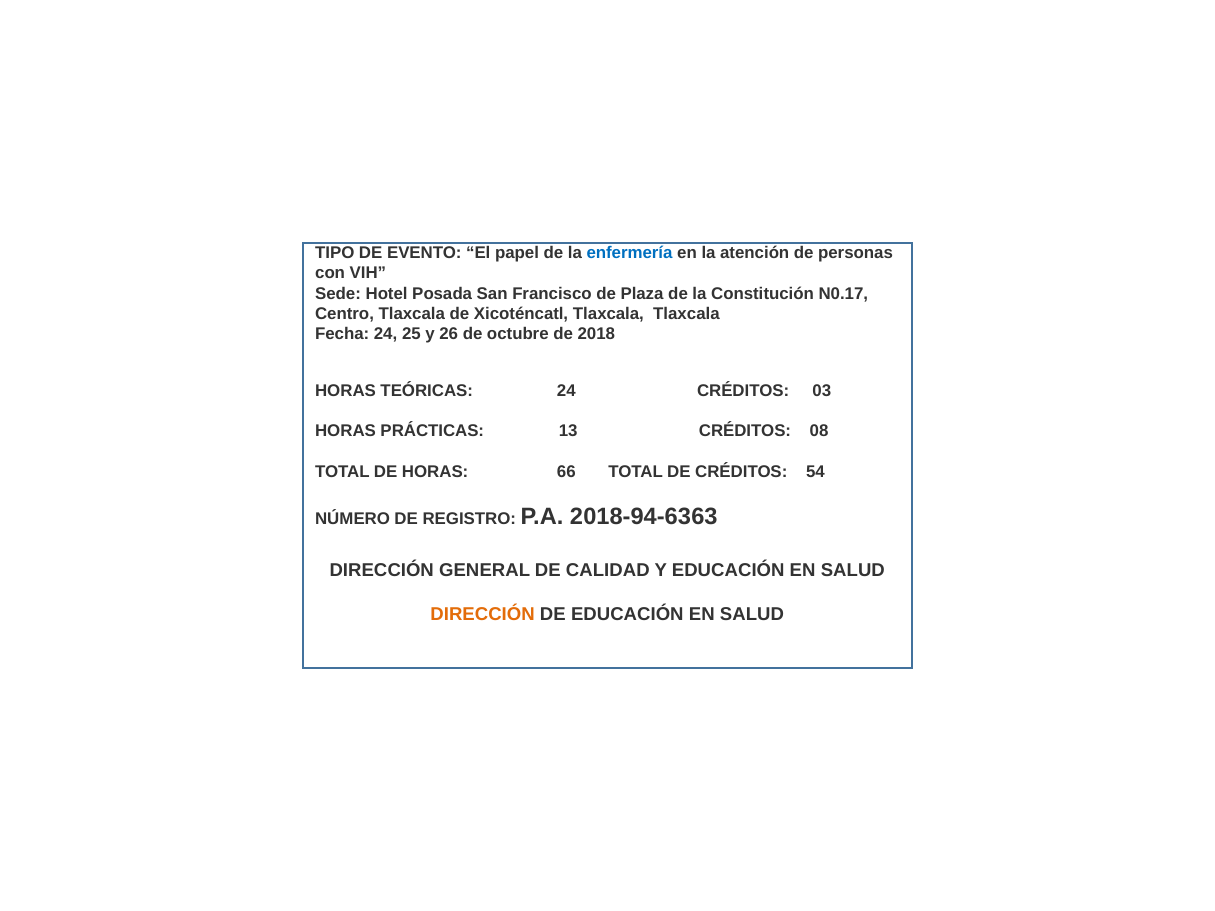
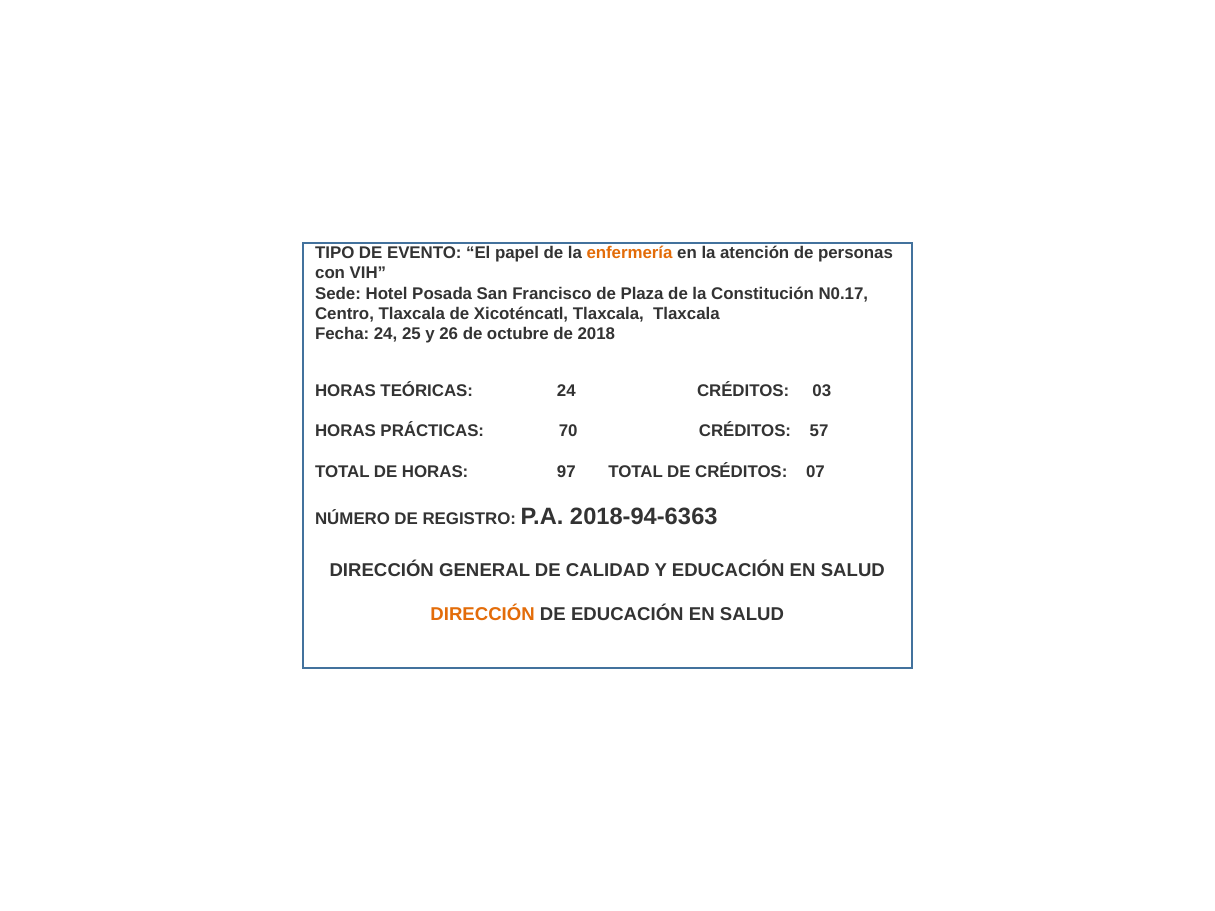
enfermería colour: blue -> orange (630, 253)
13: 13 -> 70 (568, 431)
08: 08 -> 57 (819, 431)
66: 66 -> 97 (566, 472)
54: 54 -> 07 (815, 472)
